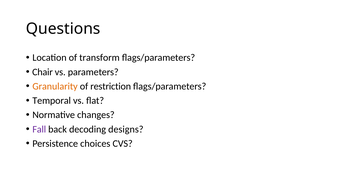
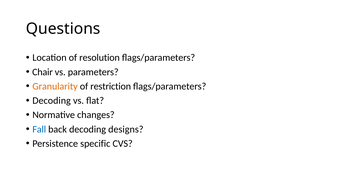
transform: transform -> resolution (100, 58)
Temporal: Temporal -> Decoding (52, 101)
Fall colour: purple -> blue (39, 129)
choices: choices -> specific (95, 143)
